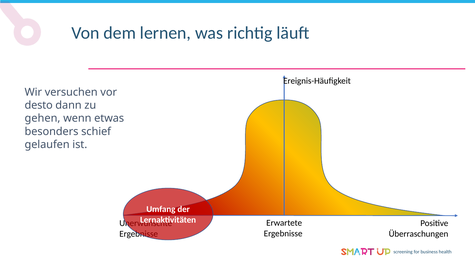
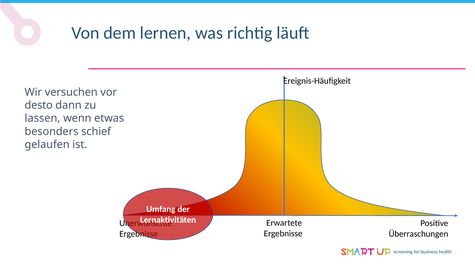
gehen: gehen -> lassen (43, 118)
